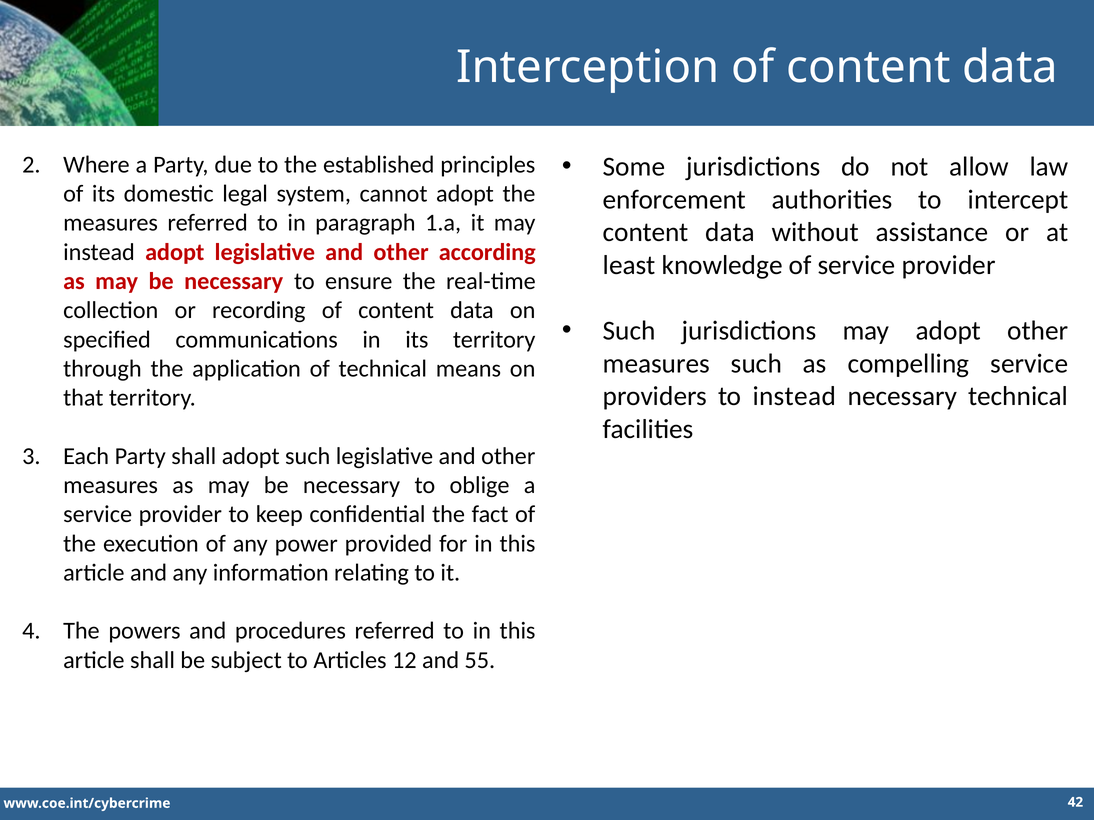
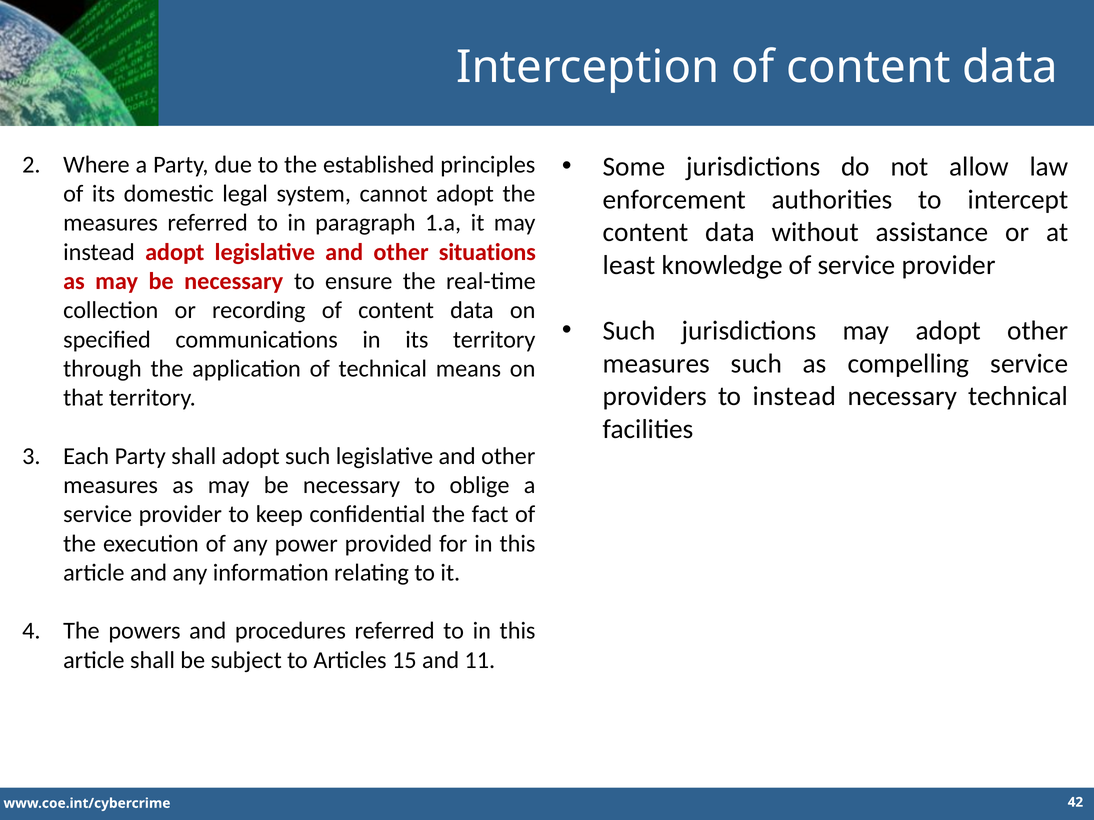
according: according -> situations (487, 252)
12: 12 -> 15 (404, 660)
55: 55 -> 11 (480, 660)
